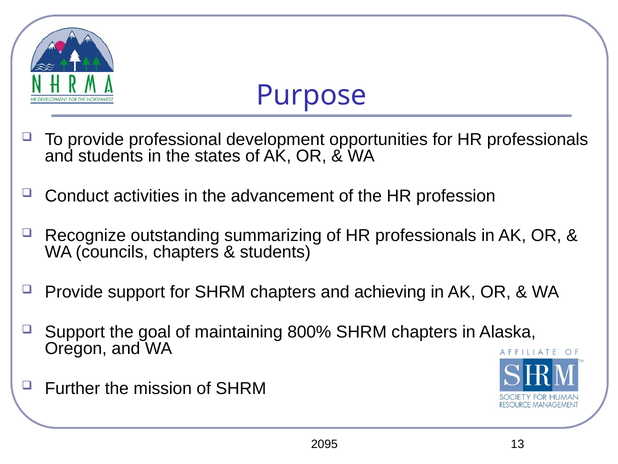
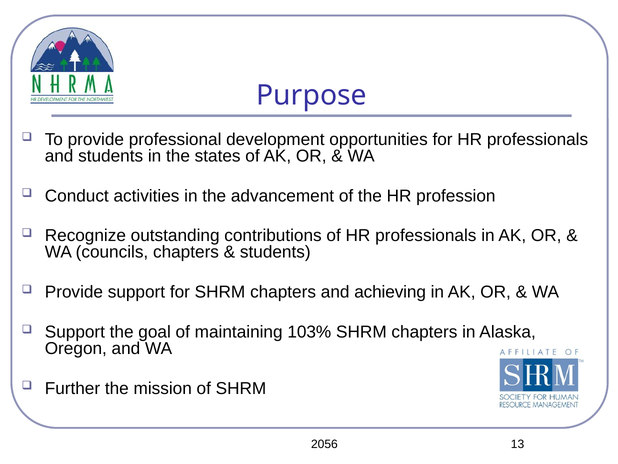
summarizing: summarizing -> contributions (273, 236)
800%: 800% -> 103% (309, 332)
2095: 2095 -> 2056 (324, 444)
